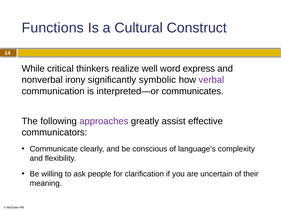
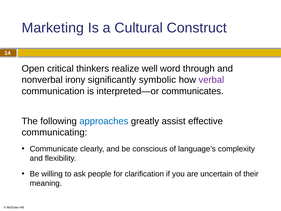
Functions: Functions -> Marketing (53, 28)
While: While -> Open (33, 69)
express: express -> through (199, 69)
approaches colour: purple -> blue (104, 121)
communicators: communicators -> communicating (54, 132)
